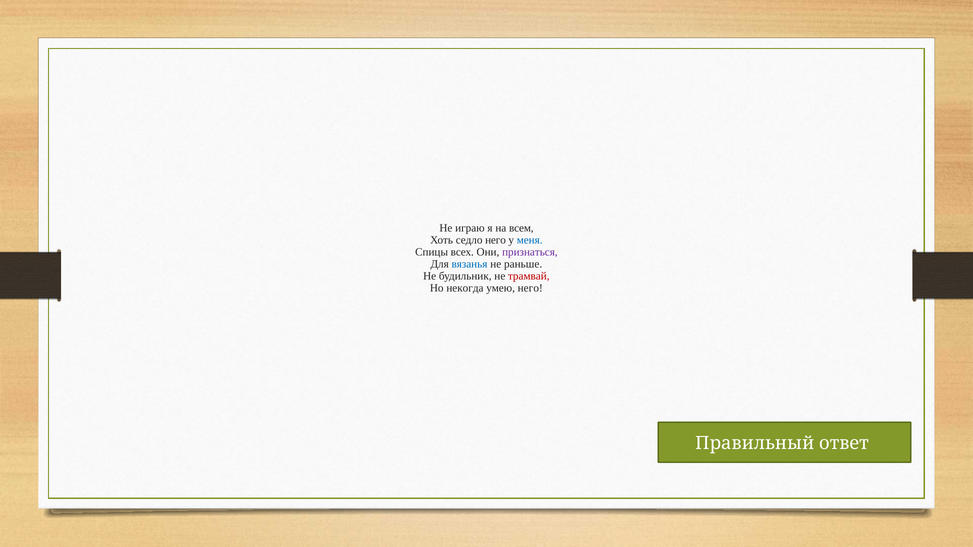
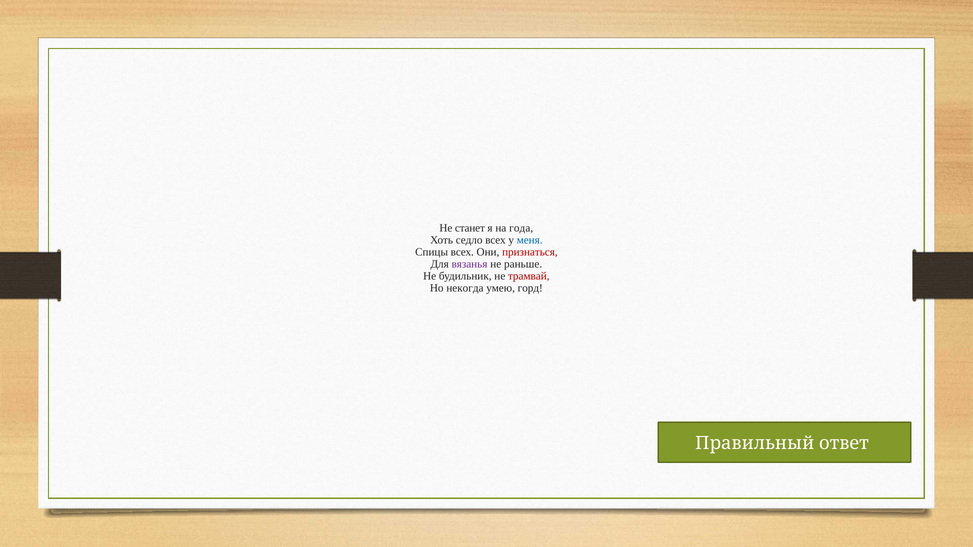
играю: играю -> станет (470, 228)
всем: всем -> года (521, 228)
седло него: него -> всех (496, 240)
признаться colour: purple -> red (530, 252)
вязанья colour: blue -> purple (469, 264)
умею него: него -> горд (530, 288)
